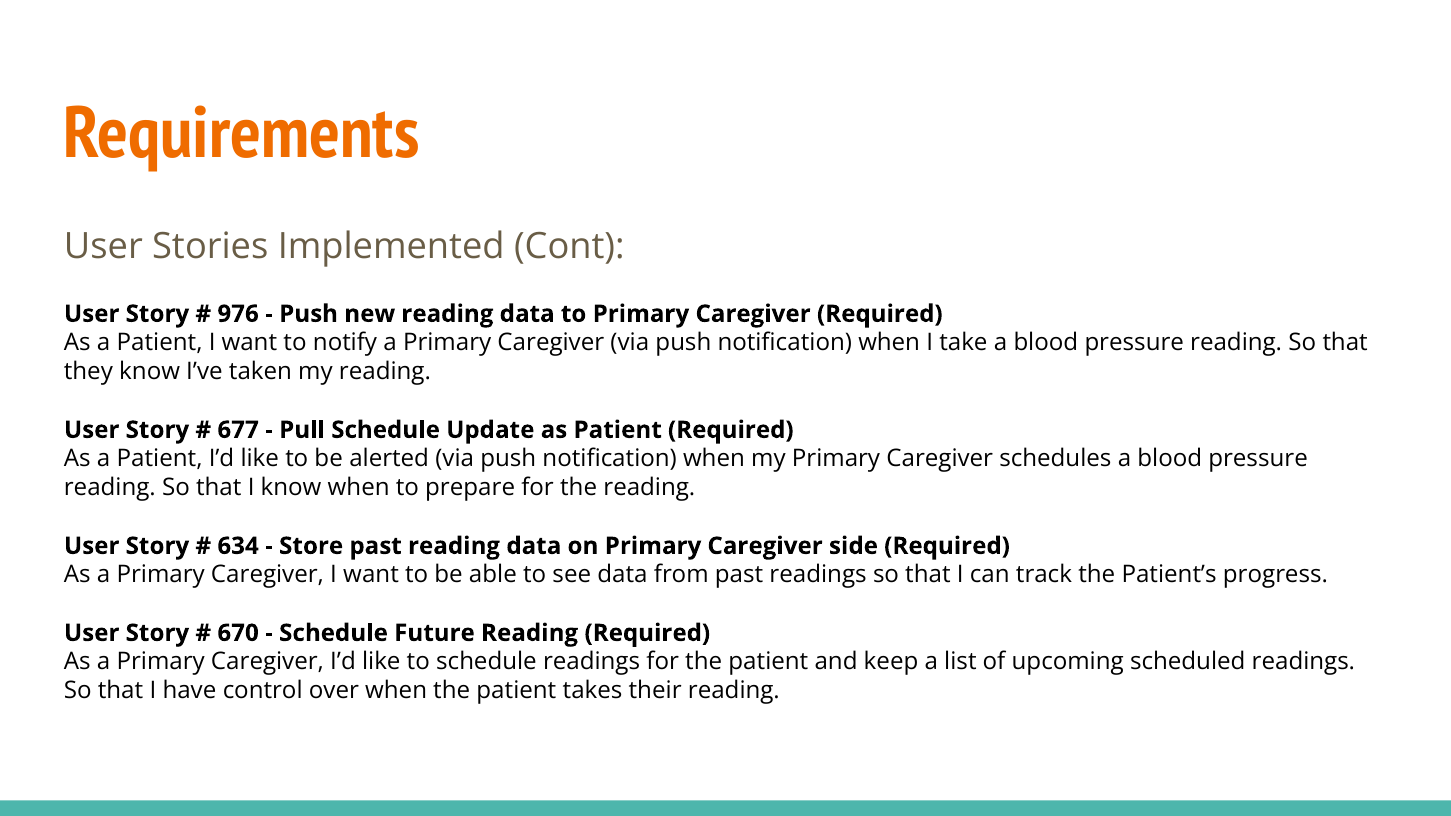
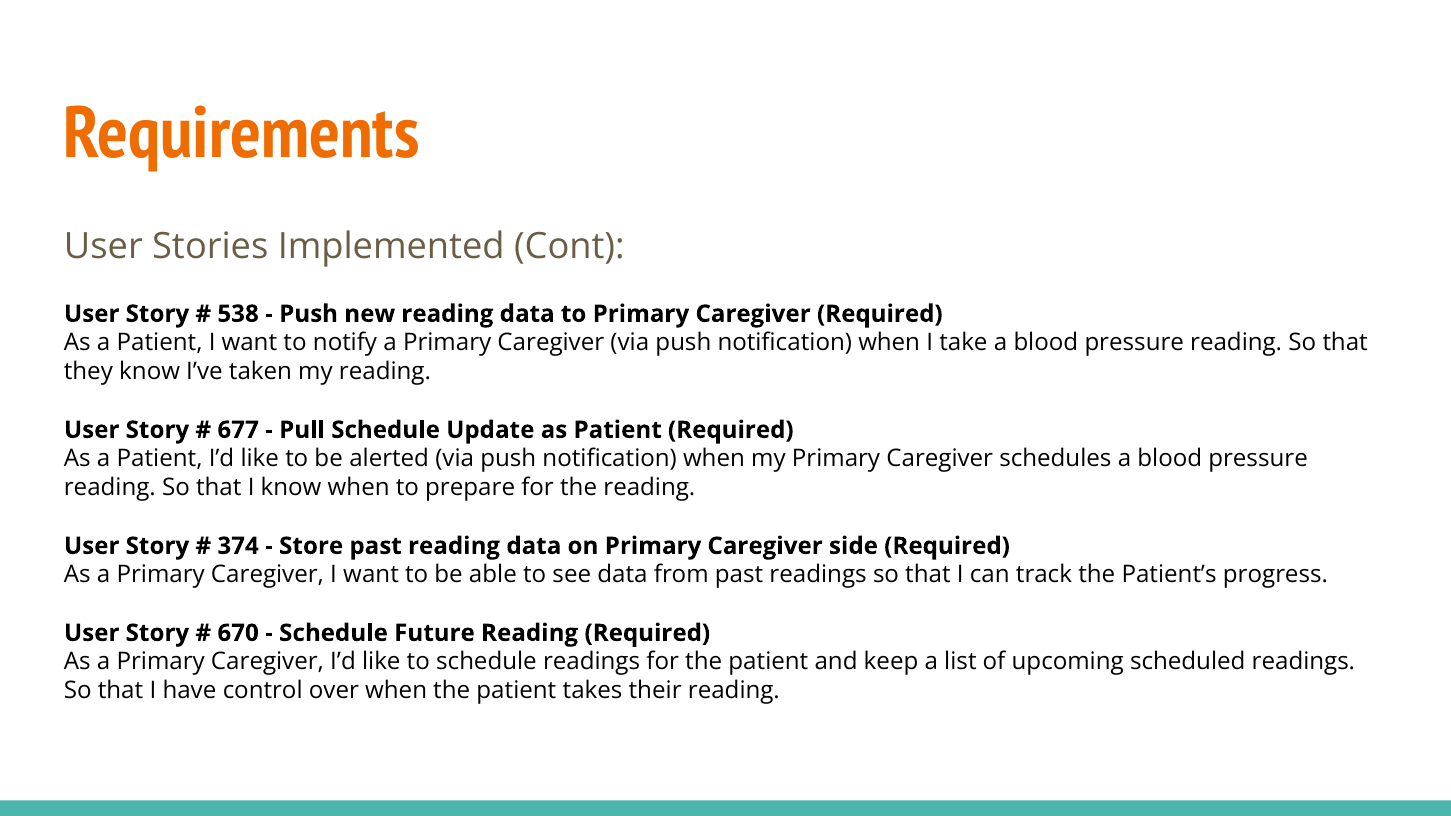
976: 976 -> 538 (238, 314)
634: 634 -> 374 (238, 546)
